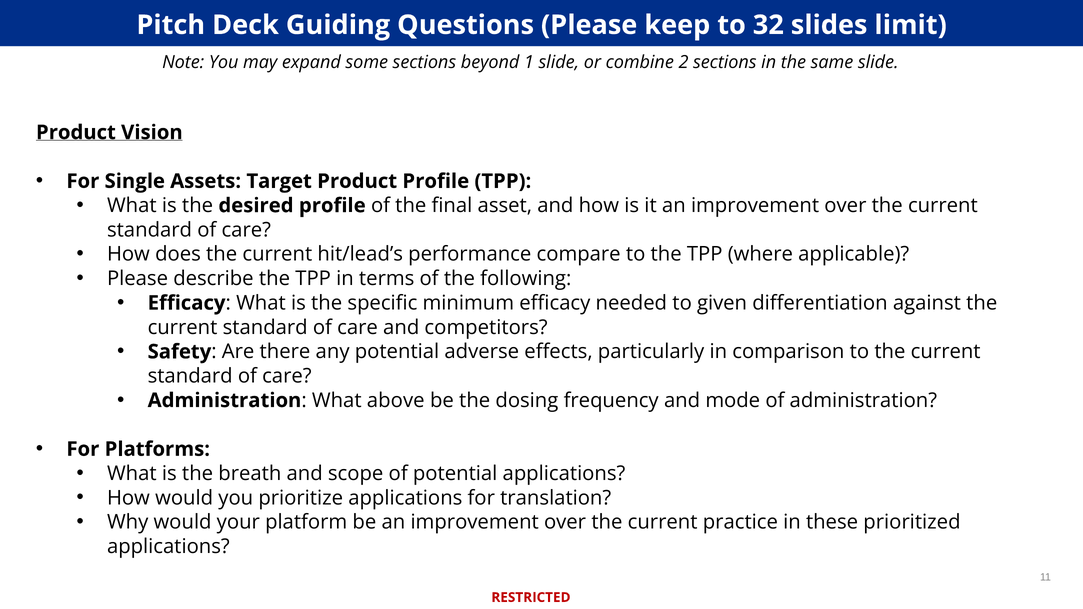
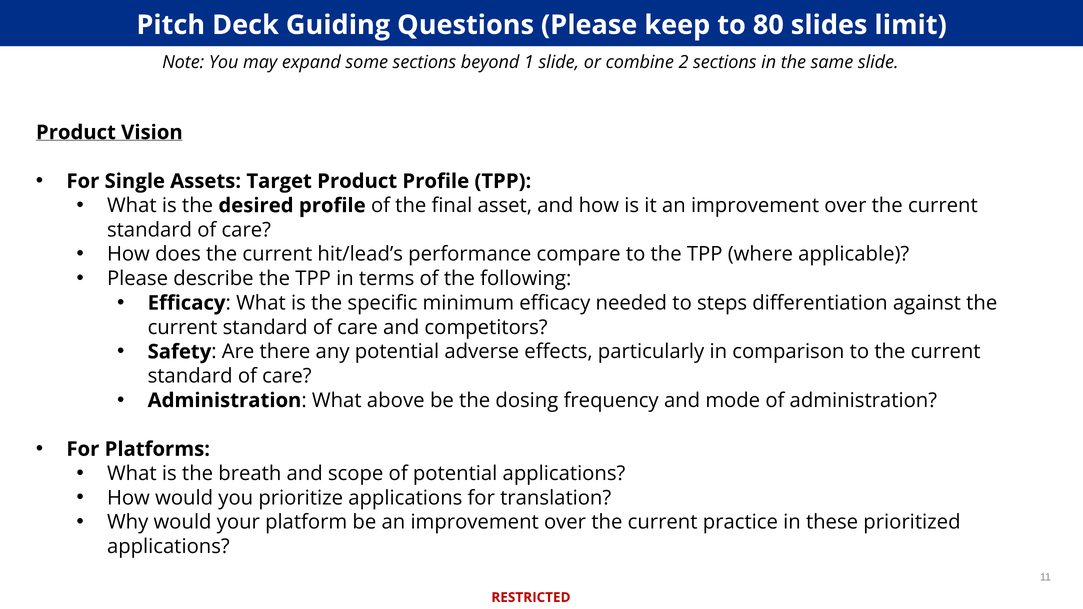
32: 32 -> 80 (768, 25)
given: given -> steps (722, 303)
